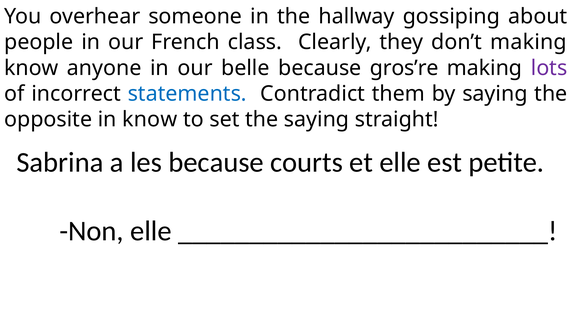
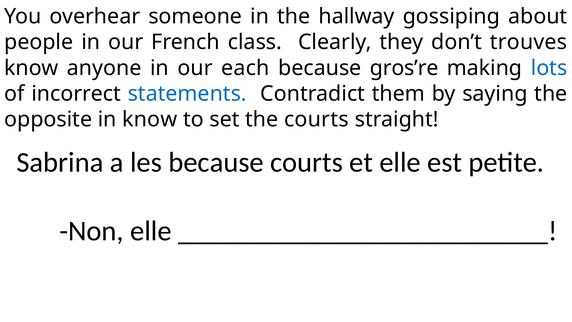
don’t making: making -> trouves (529, 42)
belle: belle -> each (245, 68)
lots colour: purple -> blue (549, 68)
the saying: saying -> courts (316, 119)
